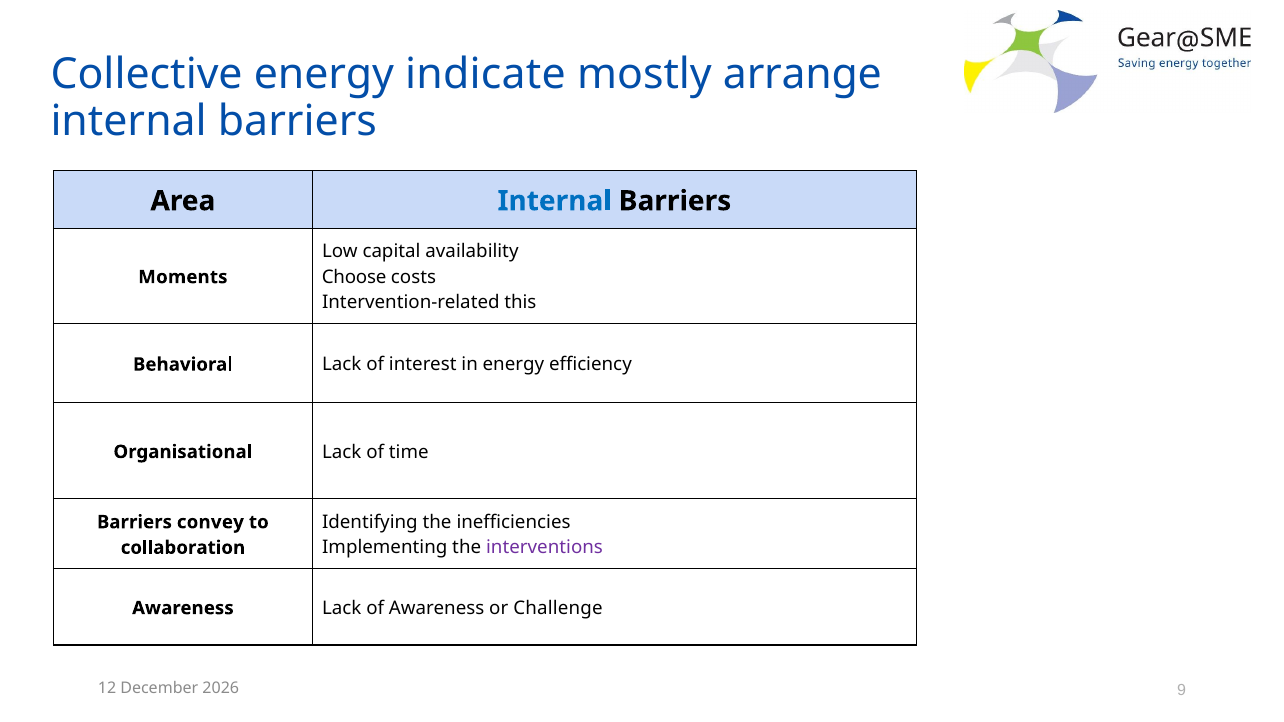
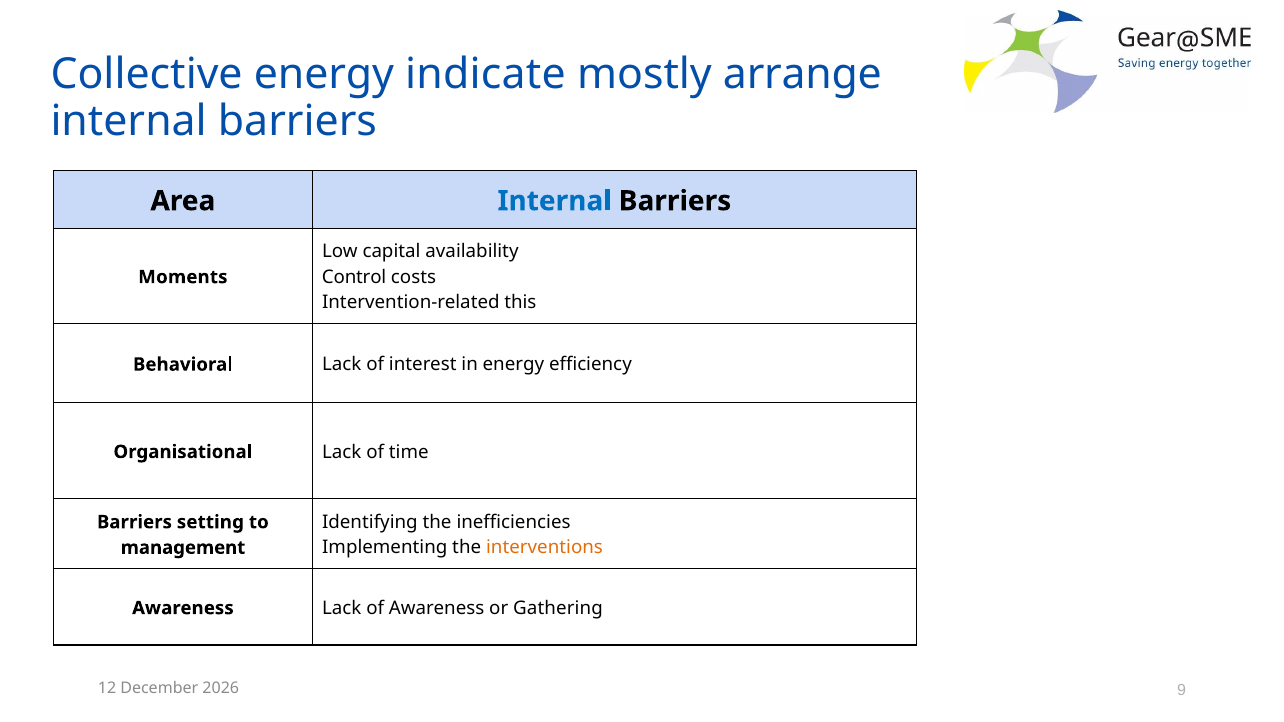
Choose: Choose -> Control (354, 277)
convey: convey -> setting (210, 522)
interventions colour: purple -> orange (545, 548)
collaboration: collaboration -> management (183, 548)
Challenge: Challenge -> Gathering (558, 608)
